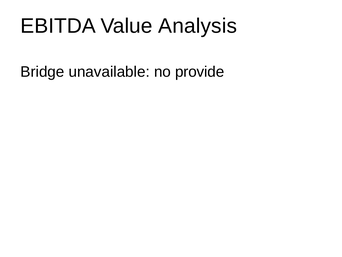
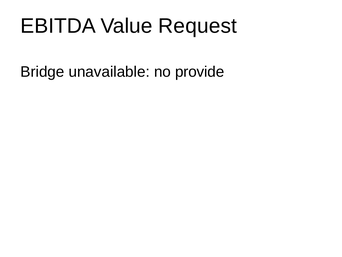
Analysis: Analysis -> Request (198, 26)
